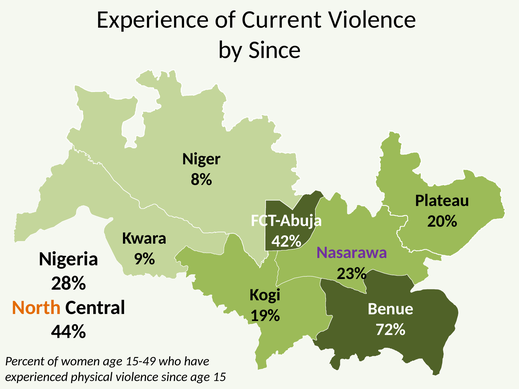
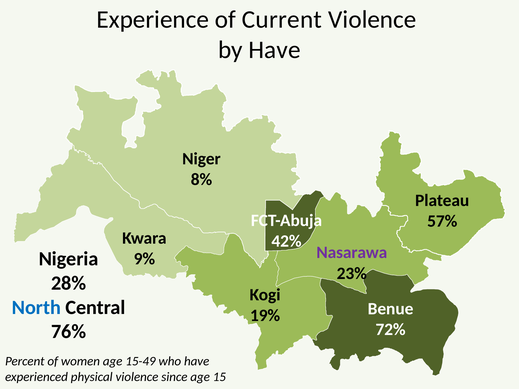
by Since: Since -> Have (275, 50)
20%: 20% -> 57% (442, 221)
North colour: orange -> blue (36, 308)
44%: 44% -> 76% (69, 332)
